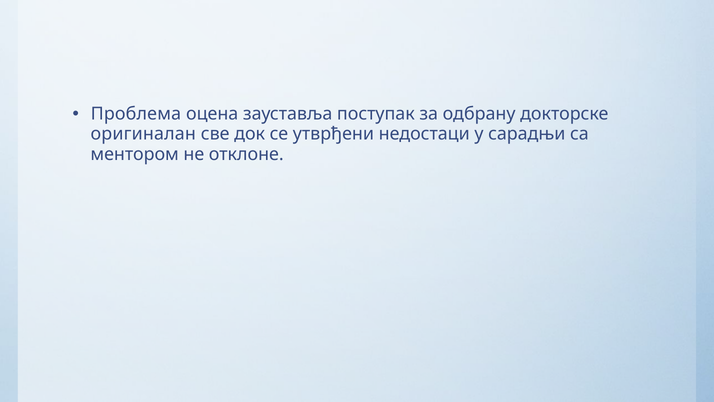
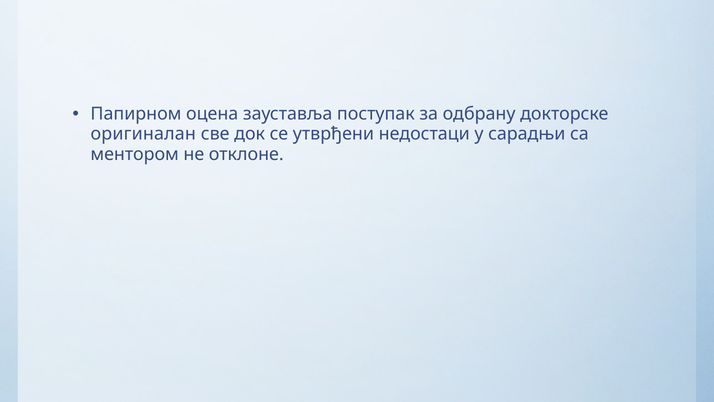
Проблема: Проблема -> Папирном (136, 114)
